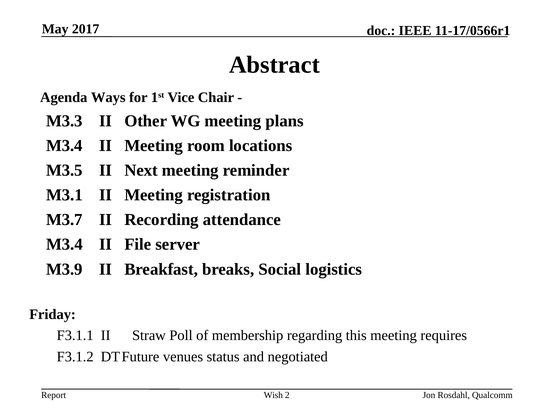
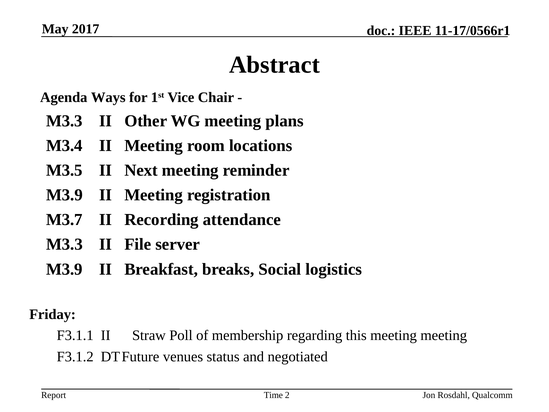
M3.1: M3.1 -> M3.9 (64, 195)
M3.4: M3.4 -> M3.3 (64, 244)
meeting requires: requires -> meeting (444, 335)
Wish: Wish -> Time (273, 395)
